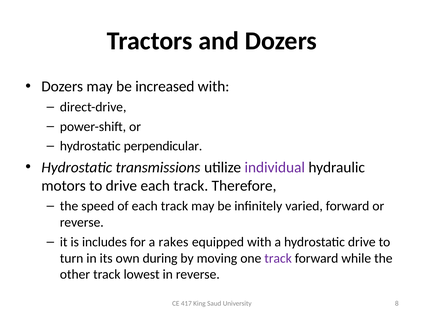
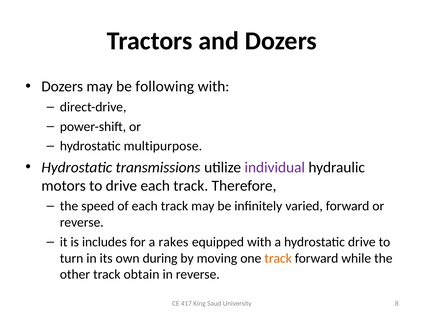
increased: increased -> following (165, 87)
perpendicular: perpendicular -> multipurpose (163, 146)
track colour: purple -> orange (278, 258)
lowest: lowest -> obtain (142, 274)
